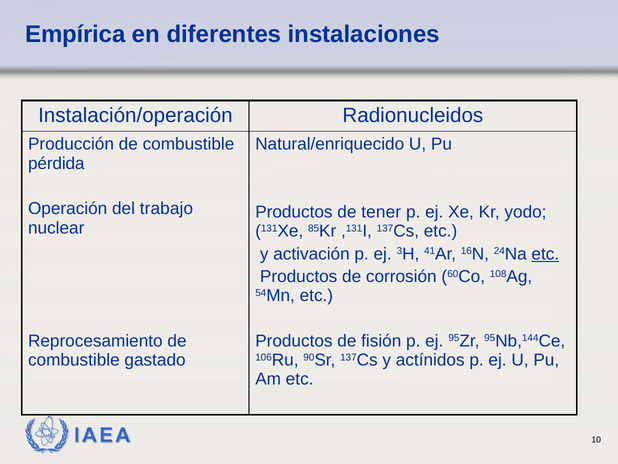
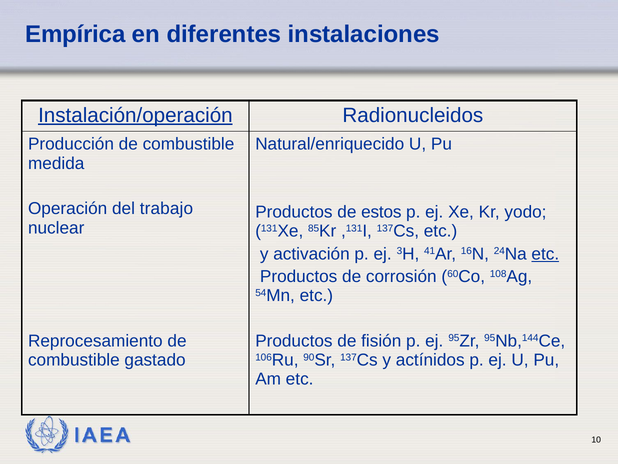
Instalación/operación underline: none -> present (135, 115)
pérdida: pérdida -> medida (56, 163)
tener: tener -> estos (381, 212)
